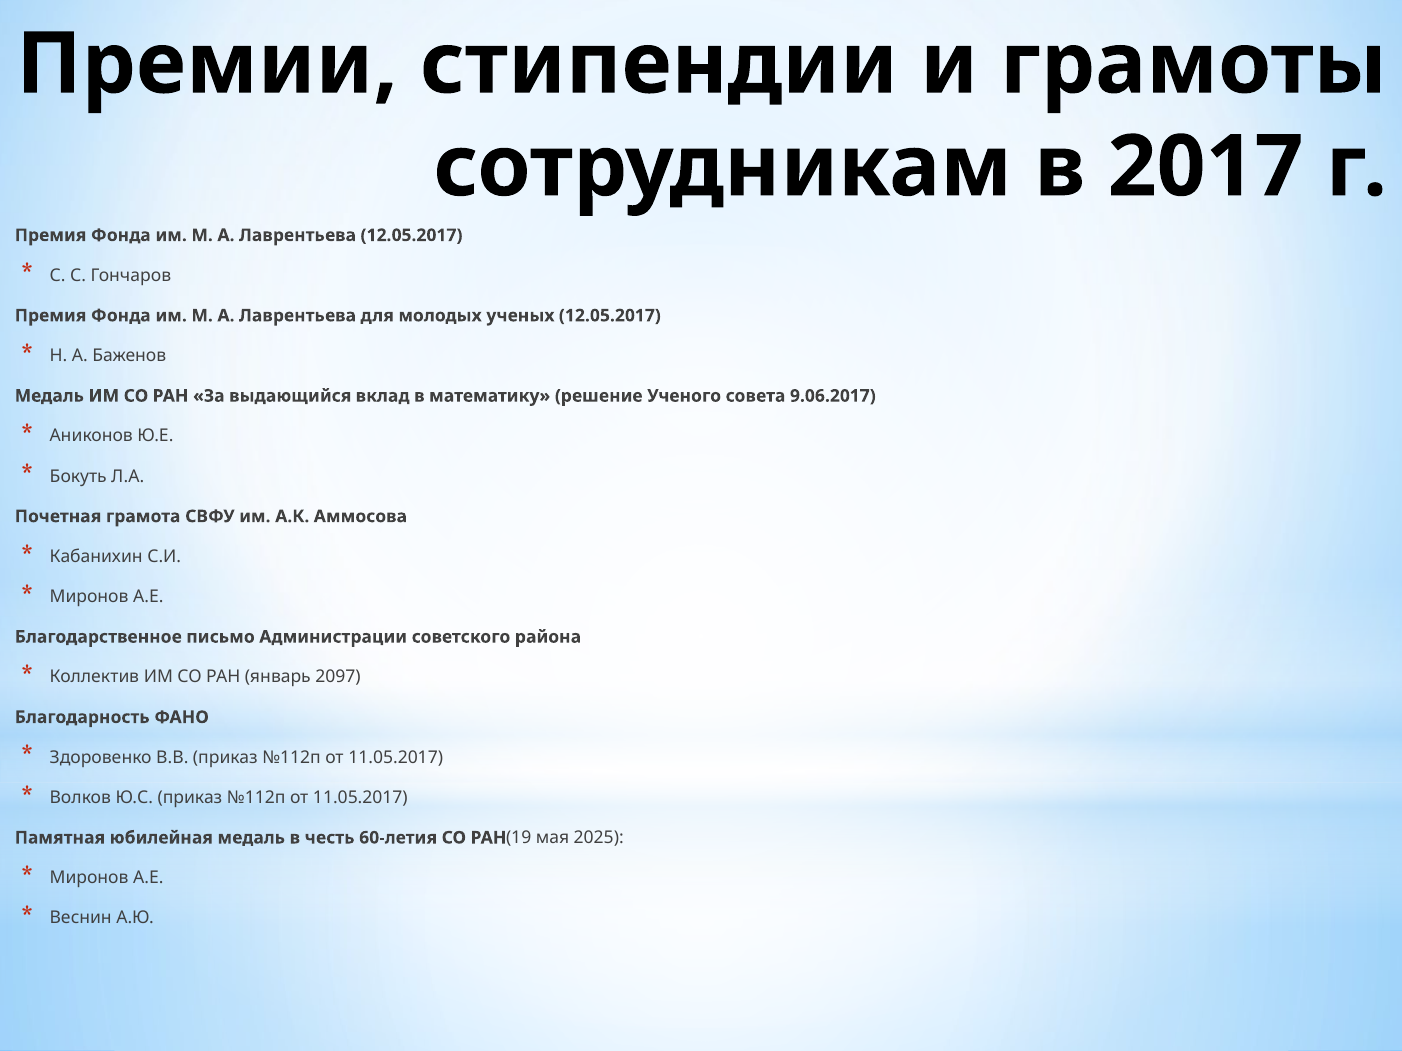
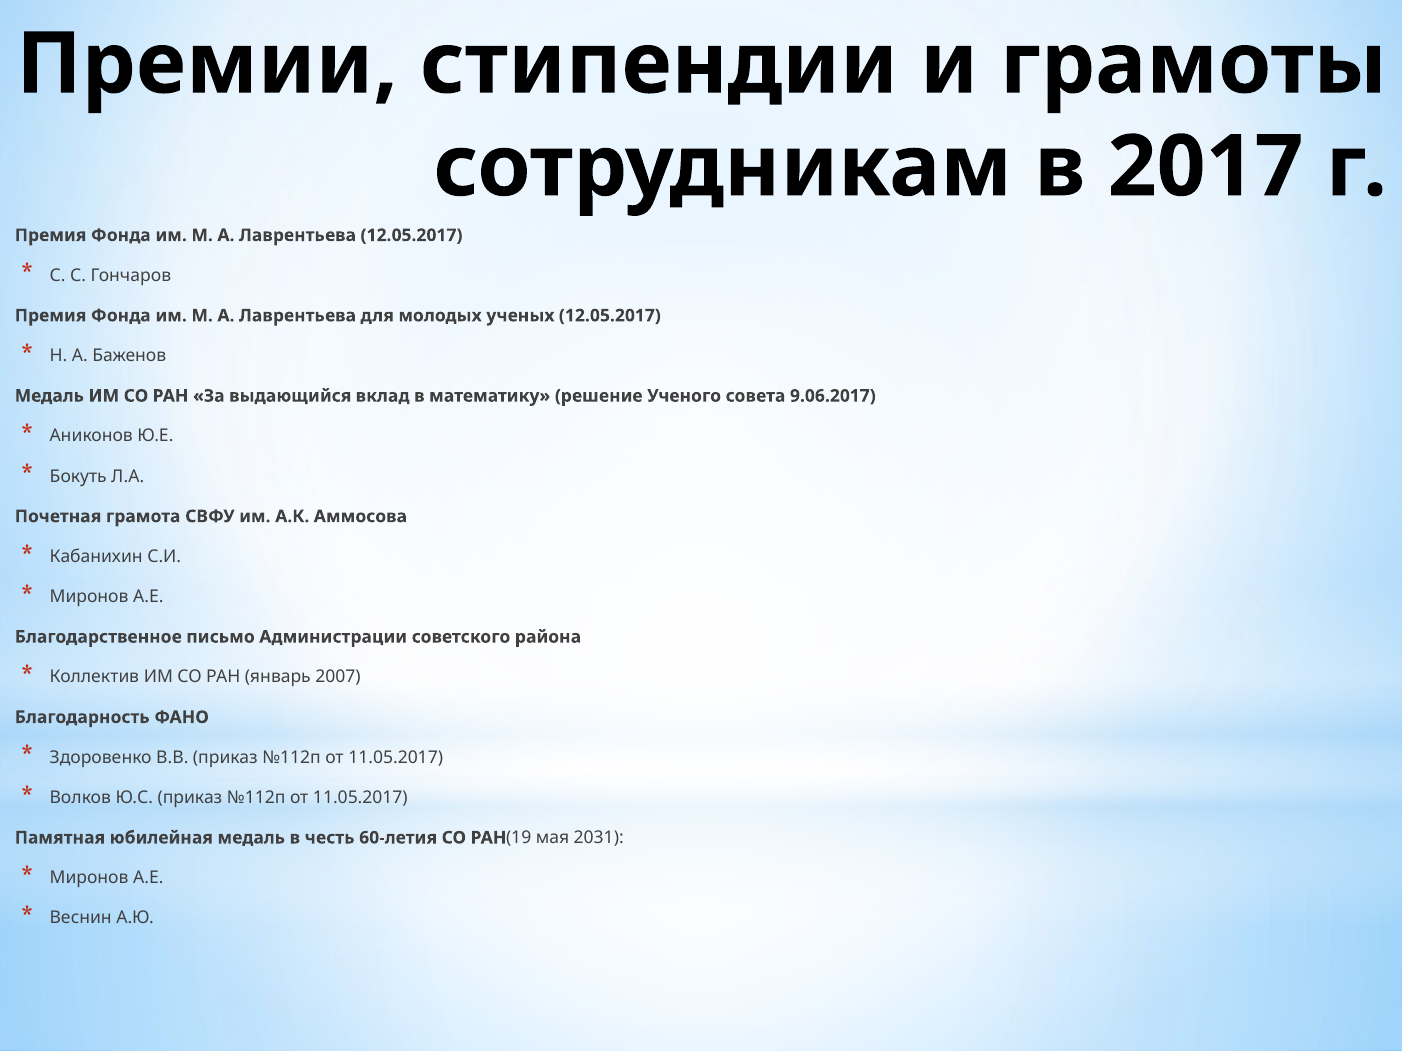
2097: 2097 -> 2007 (338, 677)
2025: 2025 -> 2031 (599, 838)
